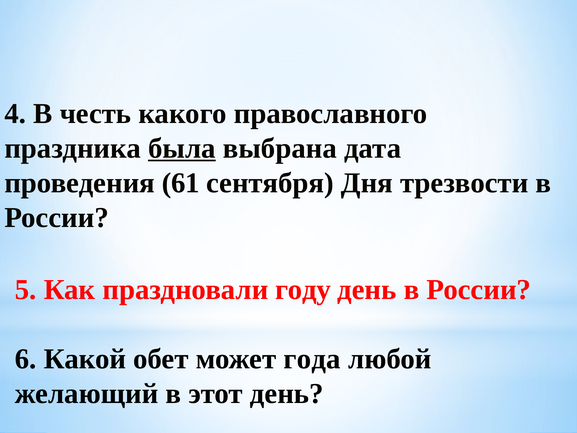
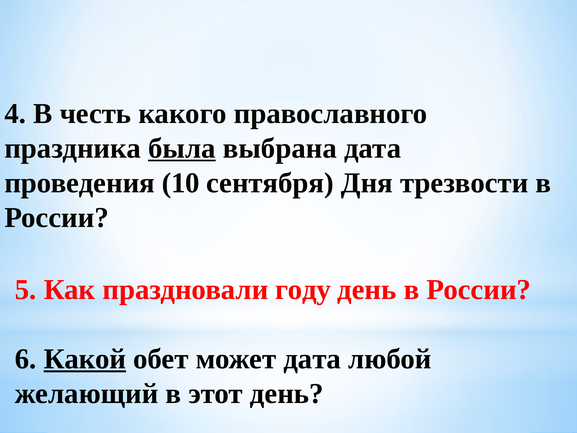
61: 61 -> 10 (181, 183)
Какой underline: none -> present (85, 359)
может года: года -> дата (312, 359)
